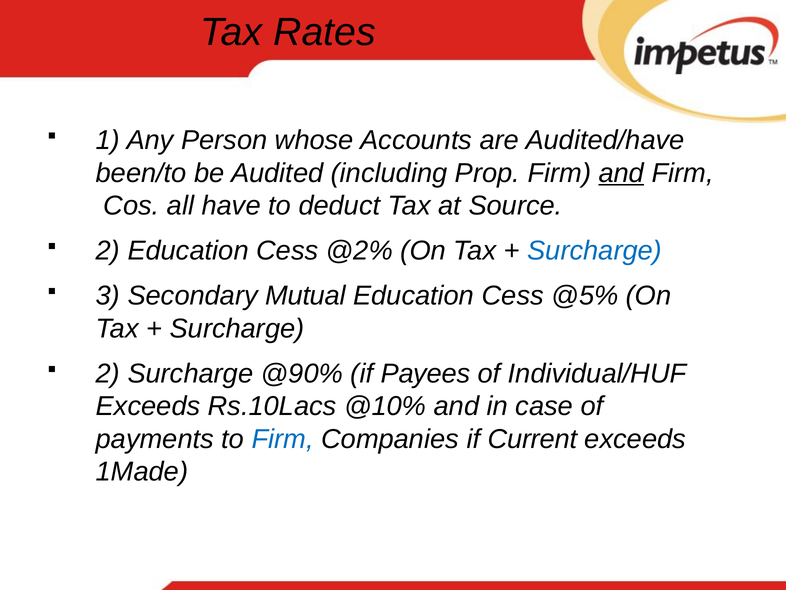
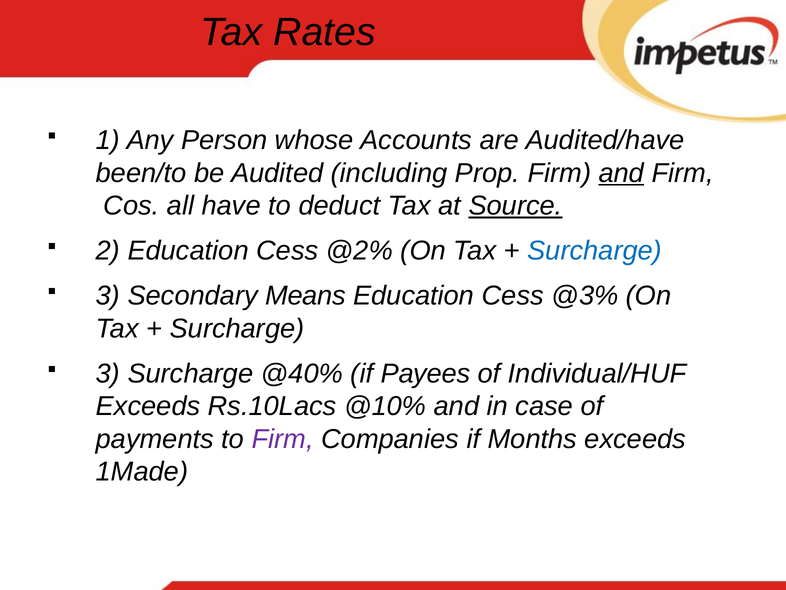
Source underline: none -> present (515, 206)
Mutual: Mutual -> Means (306, 296)
@5%: @5% -> @3% (585, 296)
2: 2 -> 3 (108, 373)
@90%: @90% -> @40% (302, 373)
Firm colour: blue -> purple (283, 439)
Current: Current -> Months (532, 439)
